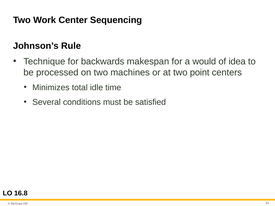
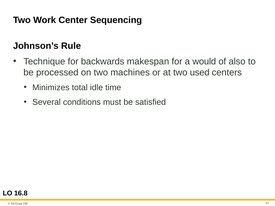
idea: idea -> also (237, 62)
point: point -> used (200, 73)
